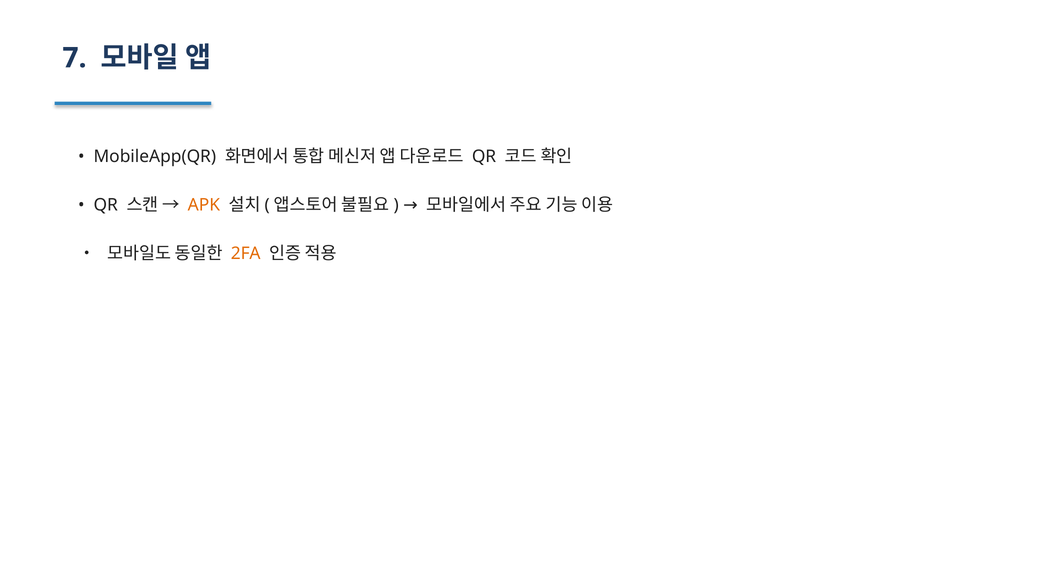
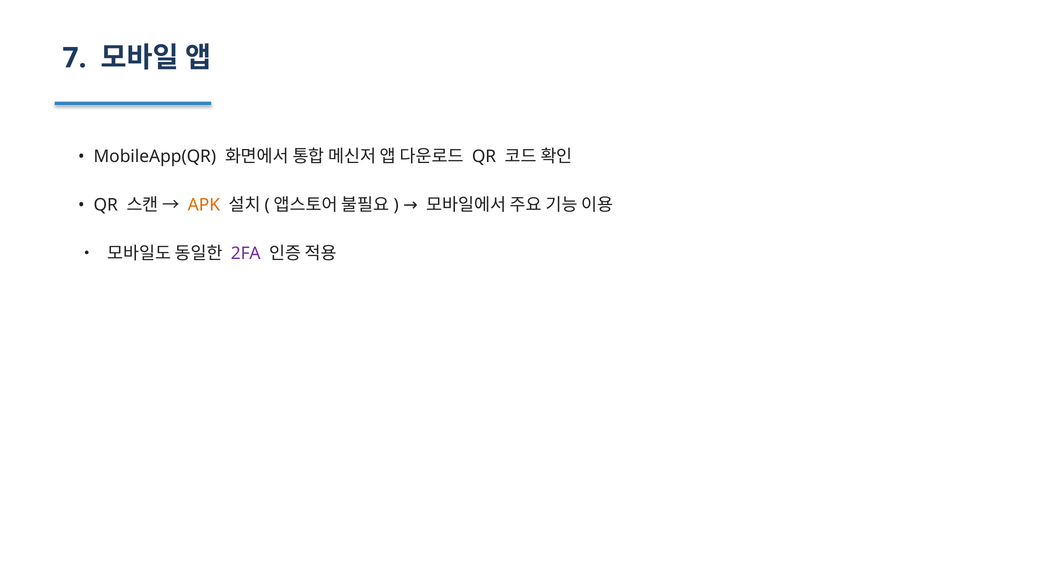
2FA colour: orange -> purple (246, 253)
